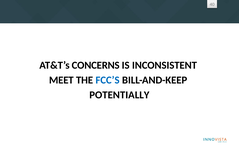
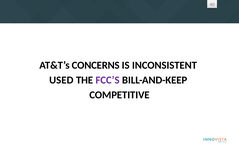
MEET: MEET -> USED (61, 80)
FCC’S colour: blue -> purple (108, 80)
POTENTIALLY: POTENTIALLY -> COMPETITIVE (119, 95)
